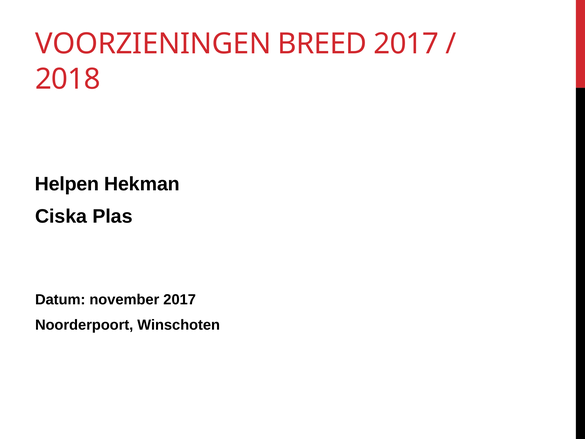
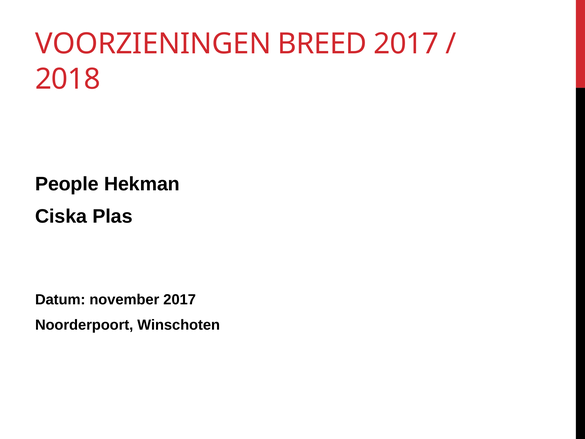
Helpen: Helpen -> People (67, 184)
